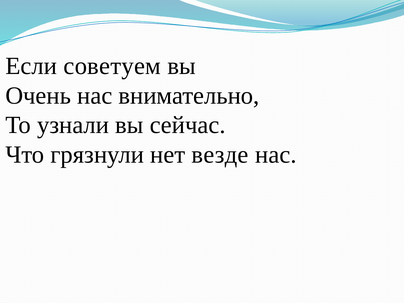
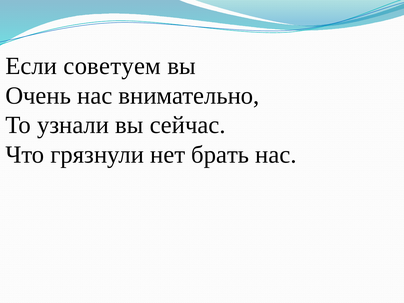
везде: везде -> брать (220, 155)
